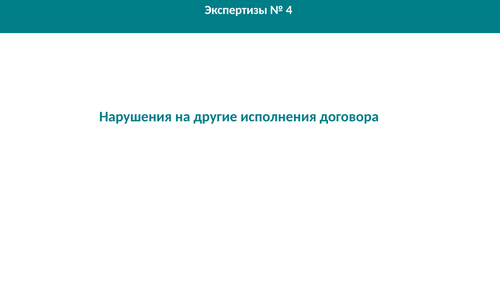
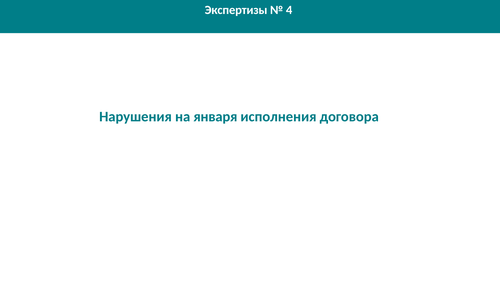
другие: другие -> января (215, 117)
